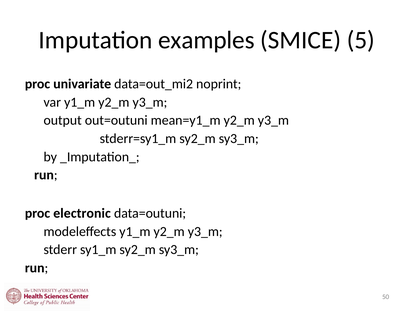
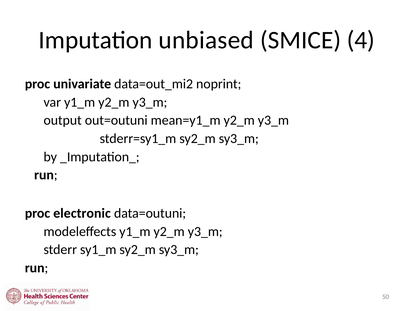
examples: examples -> unbiased (206, 40)
5: 5 -> 4 (361, 40)
